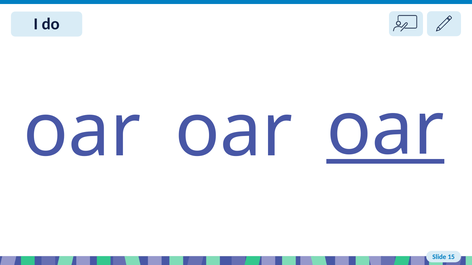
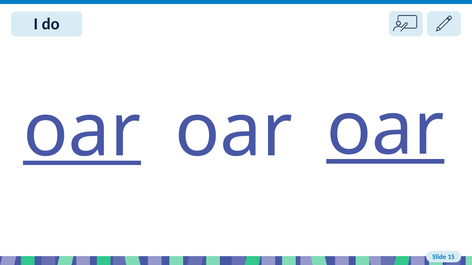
oar underline: none -> present (82, 131)
